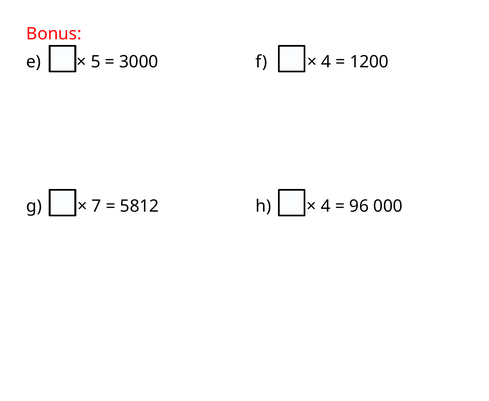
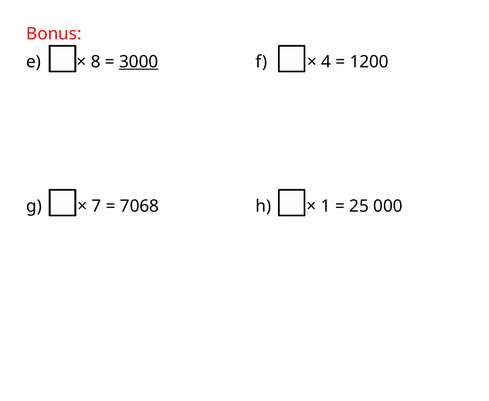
5: 5 -> 8 (96, 62)
3000 underline: none -> present (139, 62)
5812: 5812 -> 7068 (140, 206)
4: 4 -> 1 (326, 206)
96: 96 -> 25 (359, 206)
